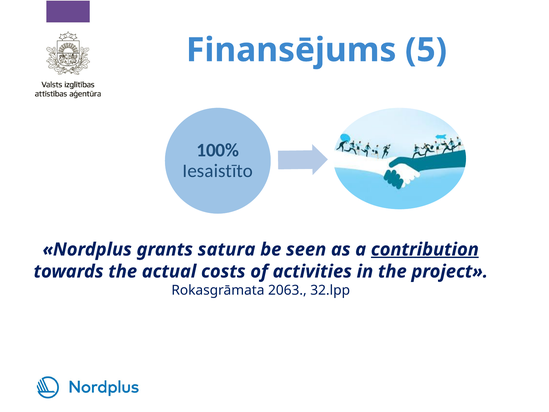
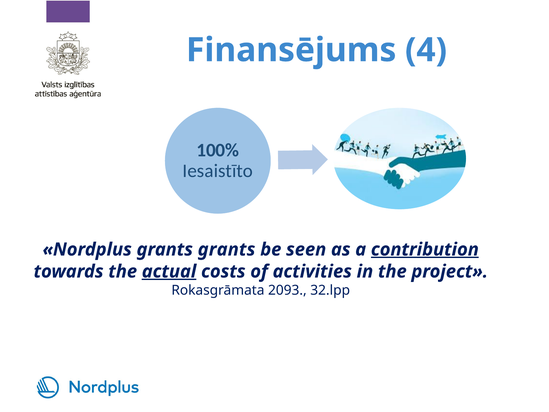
5: 5 -> 4 (426, 50)
grants satura: satura -> grants (227, 249)
actual underline: none -> present (169, 271)
2063: 2063 -> 2093 (287, 290)
